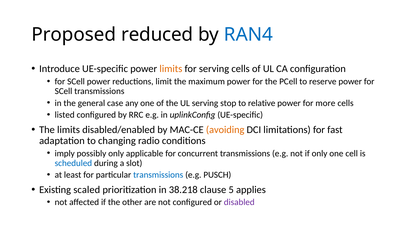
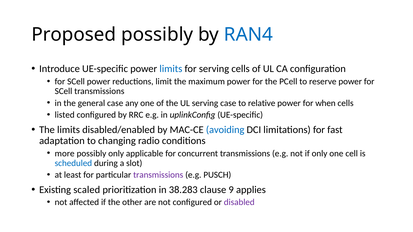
Proposed reduced: reduced -> possibly (157, 35)
limits colour: orange -> blue (171, 69)
serving stop: stop -> case (228, 103)
more: more -> when (325, 103)
avoiding colour: orange -> blue (225, 130)
imply: imply -> more (65, 154)
transmissions colour: blue -> purple (158, 175)
38.218: 38.218 -> 38.283 (183, 190)
5: 5 -> 9 (231, 190)
